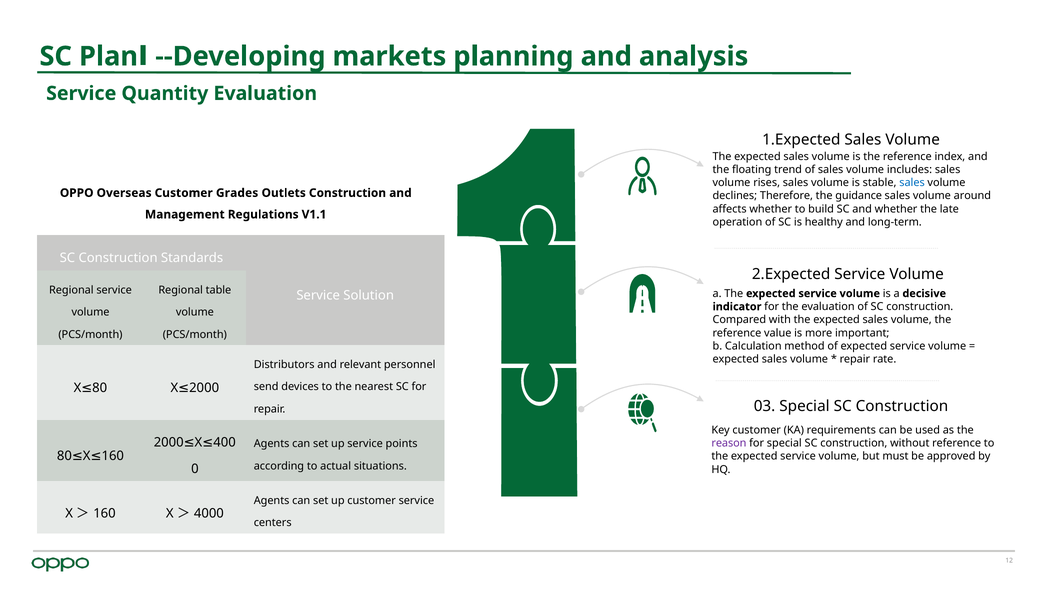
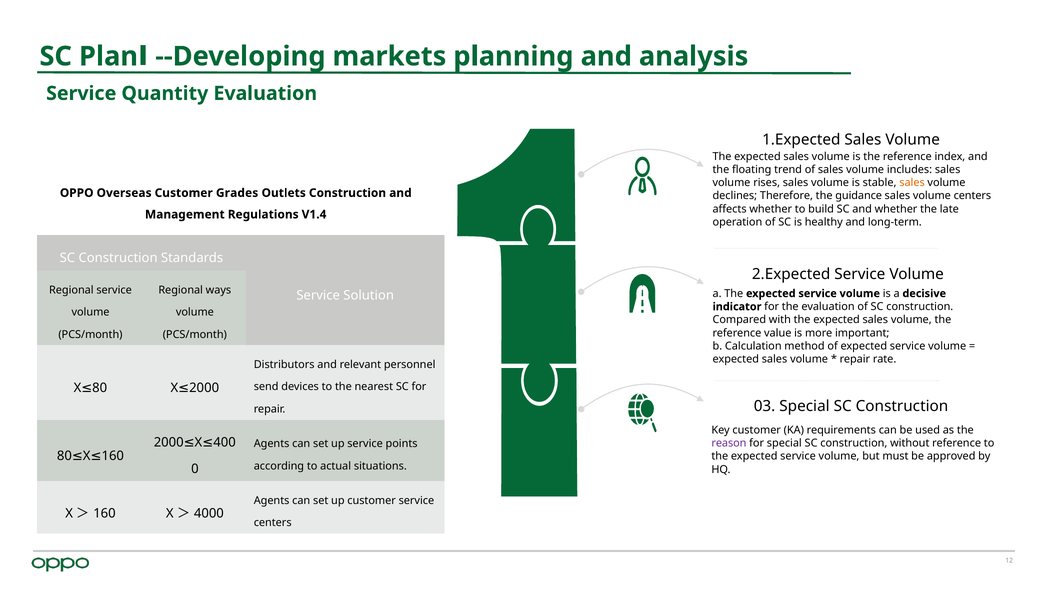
sales colour: blue -> orange (912, 183)
volume around: around -> centers (972, 196)
V1.1: V1.1 -> V1.4 (314, 214)
table: table -> ways (218, 290)
